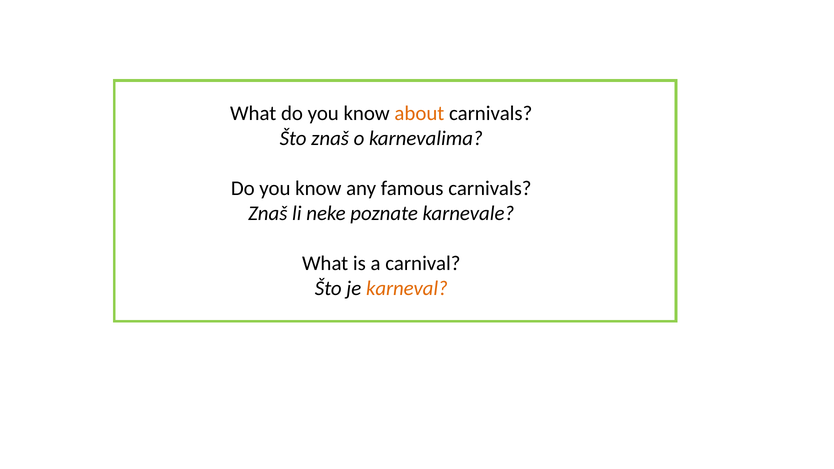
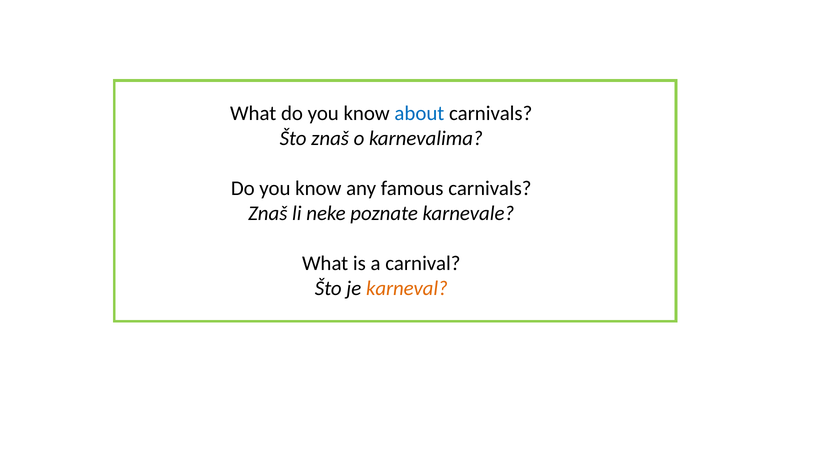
about colour: orange -> blue (419, 114)
